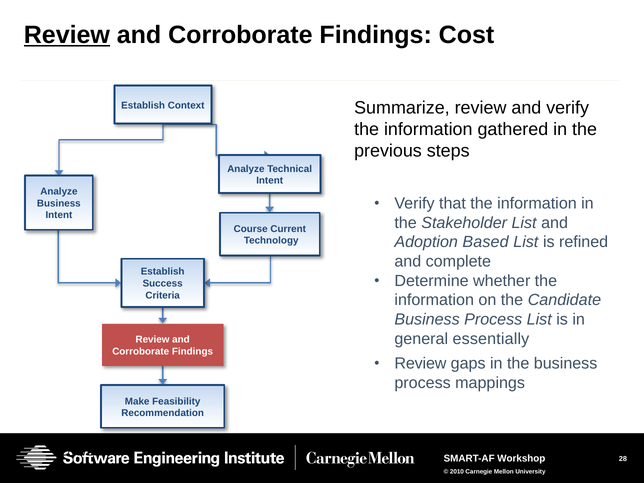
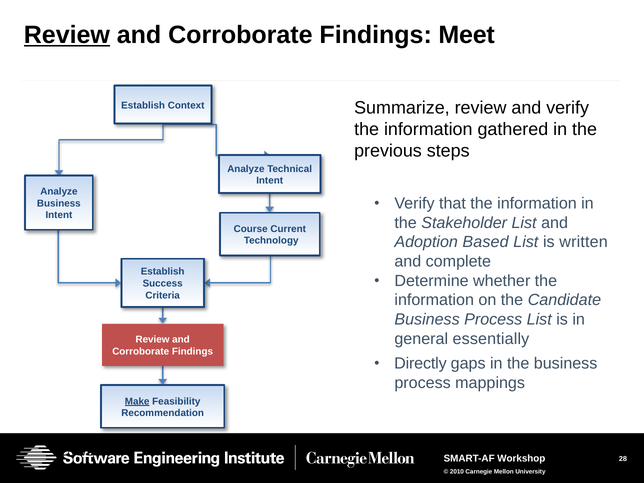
Cost: Cost -> Meet (467, 35)
refined: refined -> written (584, 242)
Review: Review -> Directly (420, 363)
Make underline: none -> present (137, 401)
